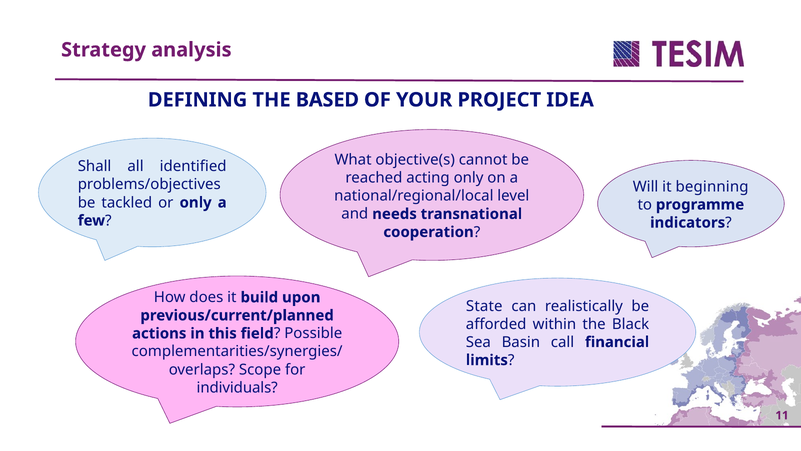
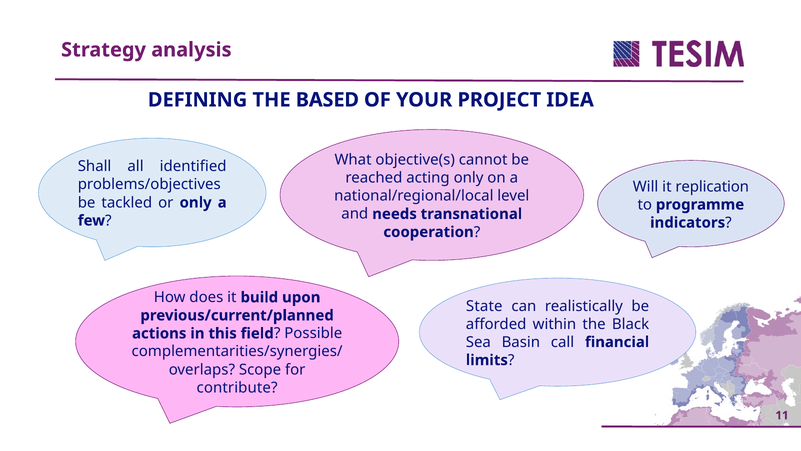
beginning: beginning -> replication (712, 186)
individuals: individuals -> contribute (237, 387)
